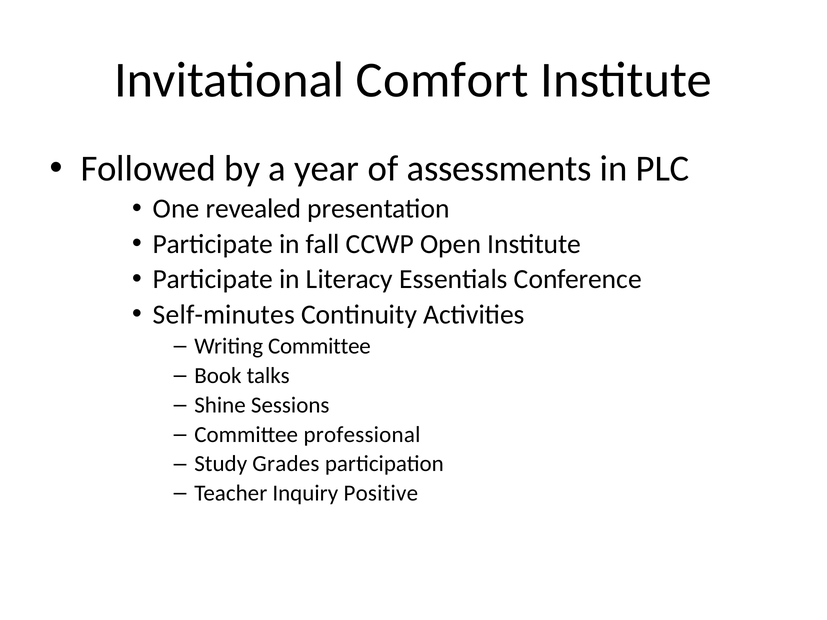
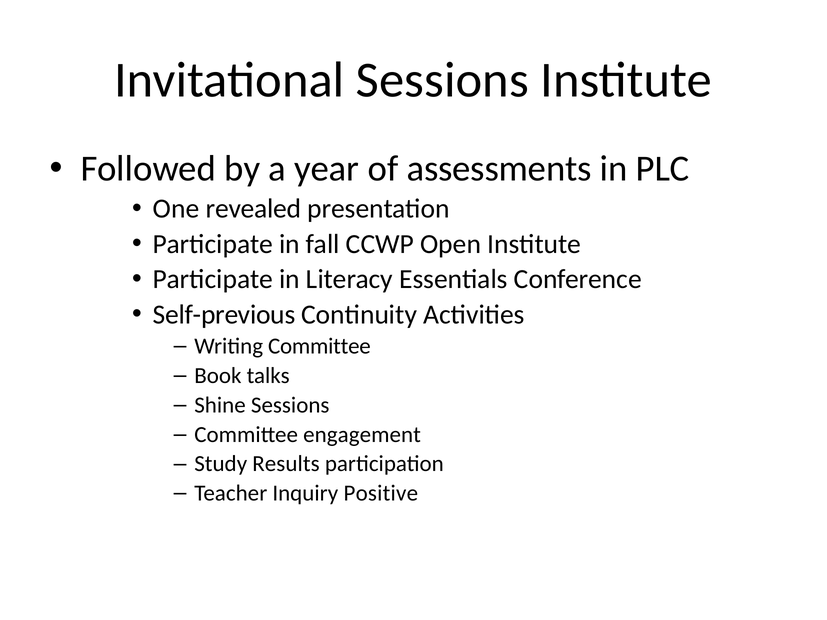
Invitational Comfort: Comfort -> Sessions (442, 80)
Self-minutes: Self-minutes -> Self-previous (224, 315)
professional: professional -> engagement (362, 435)
Grades: Grades -> Results (286, 464)
